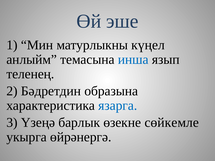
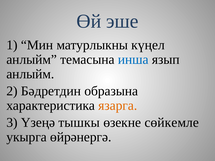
теленең: теленең -> анлыйм (30, 74)
язарга colour: blue -> orange (118, 106)
барлык: барлык -> тышкы (79, 123)
